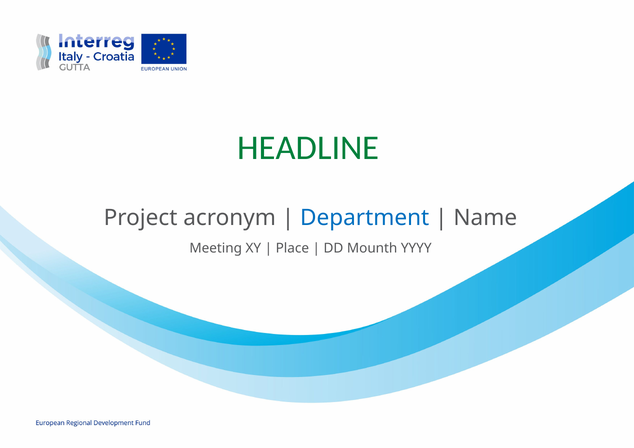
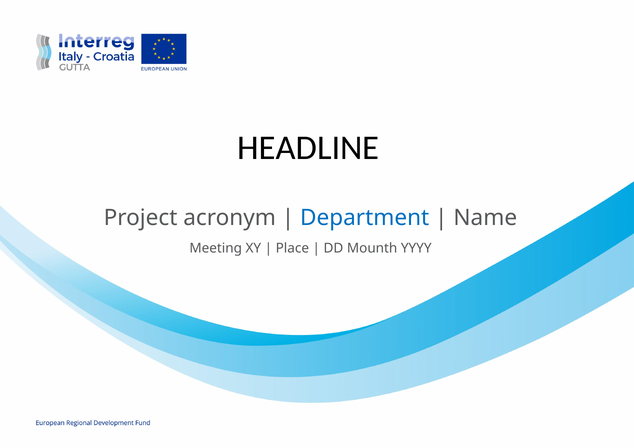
HEADLINE colour: green -> black (308, 148)
